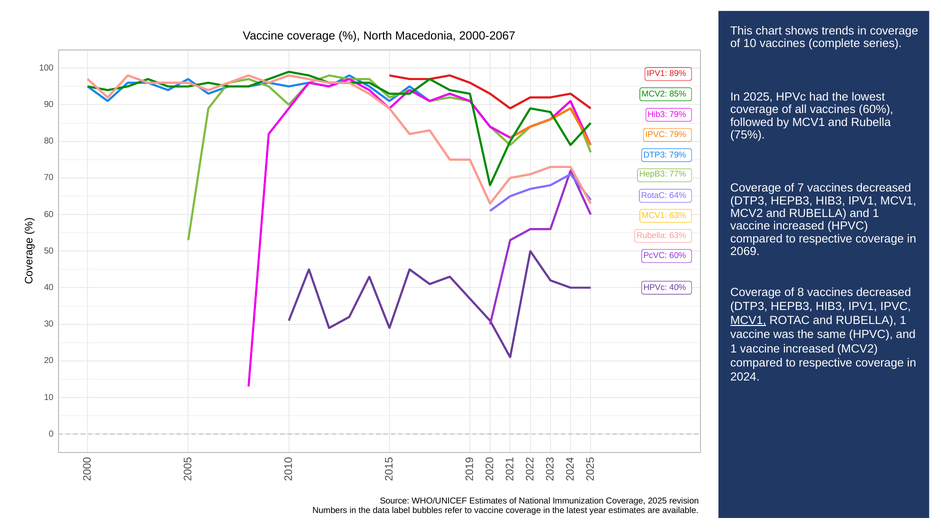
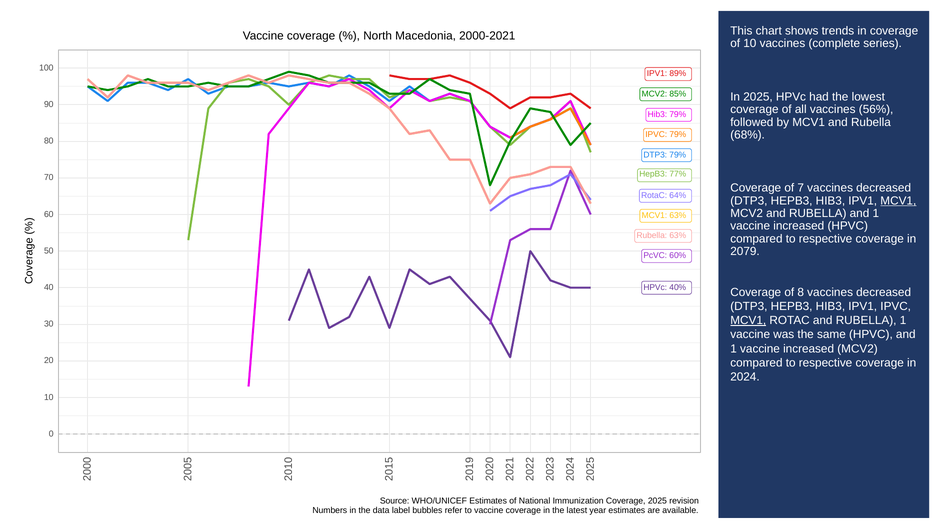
2000-2067: 2000-2067 -> 2000-2021 (487, 36)
vaccines 60%: 60% -> 56% (876, 110)
75%: 75% -> 68% (748, 135)
MCV1 underline: none -> present (898, 201)
2069: 2069 -> 2079 (745, 252)
